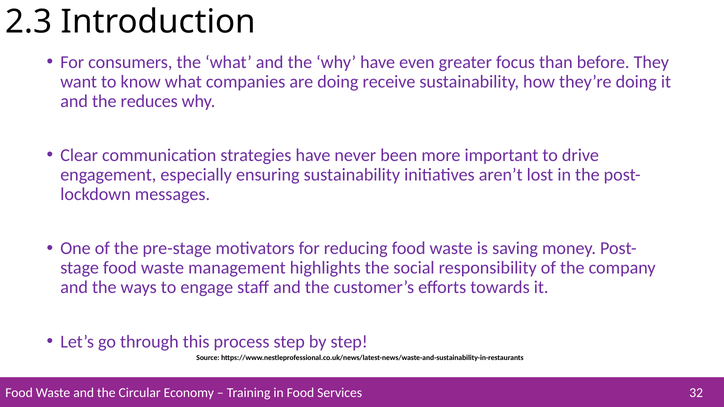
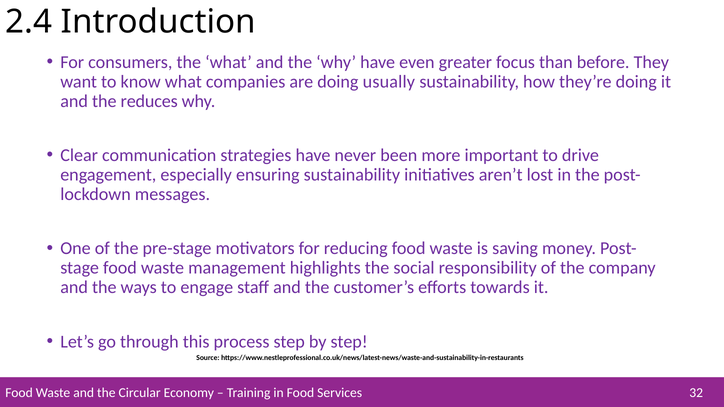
2.3: 2.3 -> 2.4 (29, 22)
receive: receive -> usually (389, 82)
